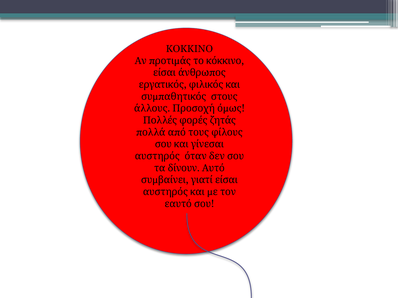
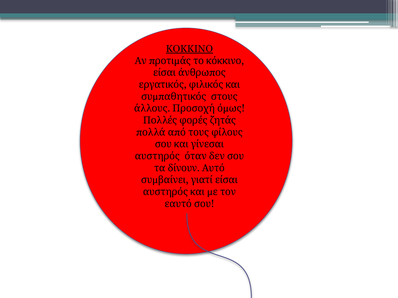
ΚΟΚΚΙΝΟ underline: none -> present (189, 49)
